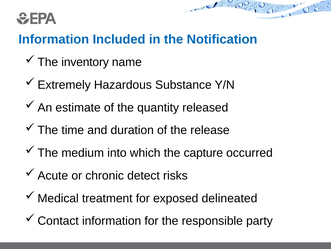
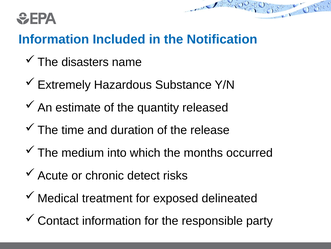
inventory: inventory -> disasters (85, 62)
capture: capture -> months (203, 152)
